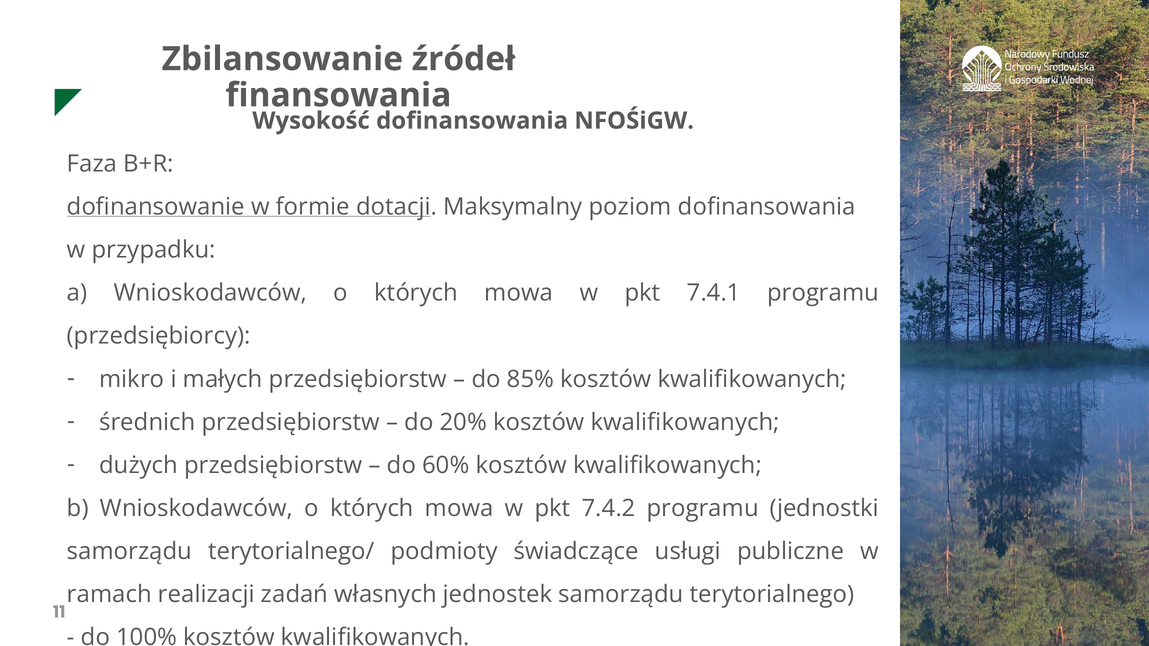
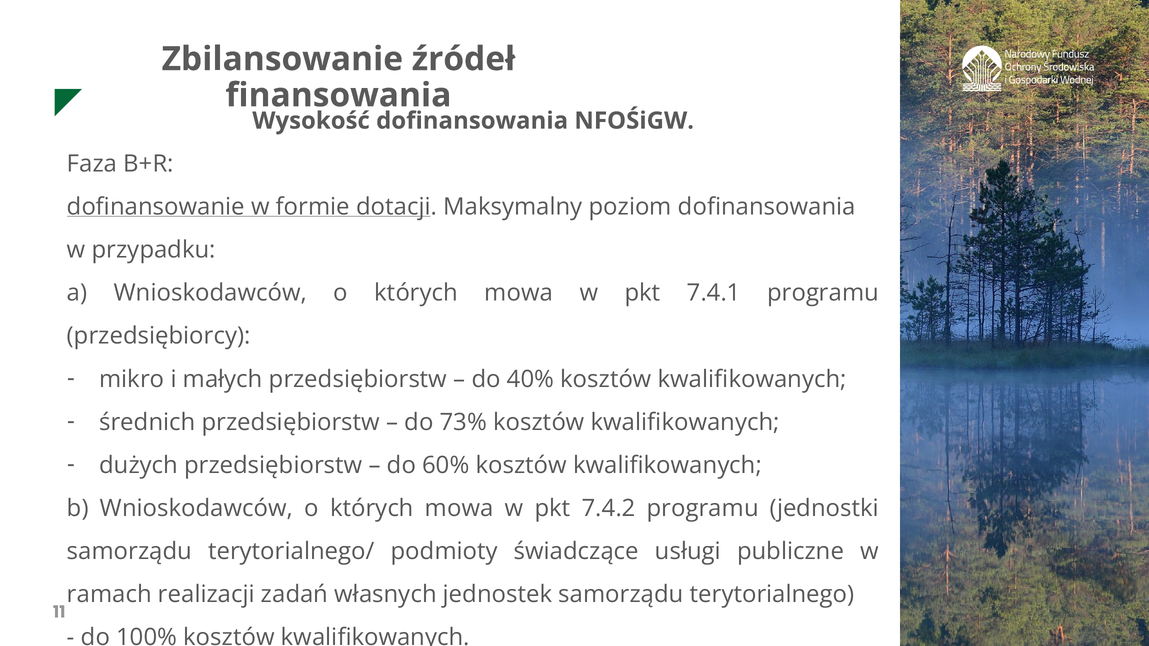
85%: 85% -> 40% (530, 379)
20%: 20% -> 73% (463, 422)
